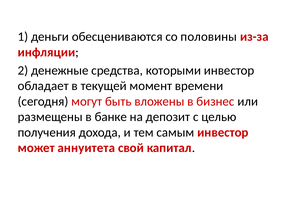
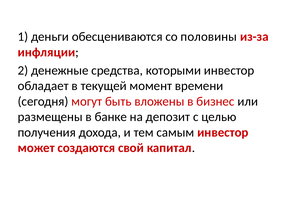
аннуитета: аннуитета -> создаются (86, 148)
